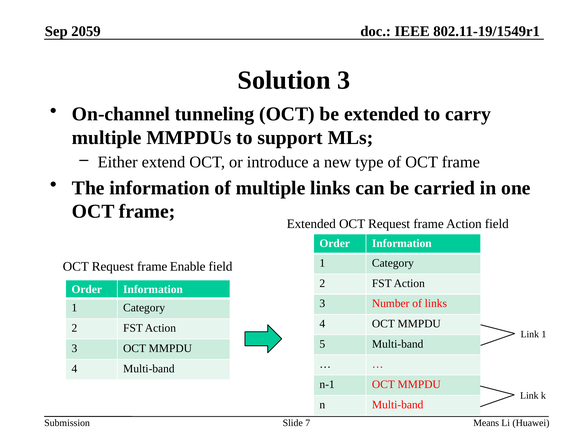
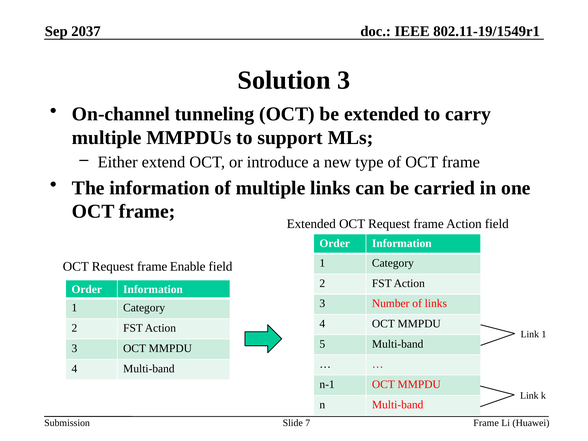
2059: 2059 -> 2037 (86, 31)
Means: Means -> Frame (486, 423)
